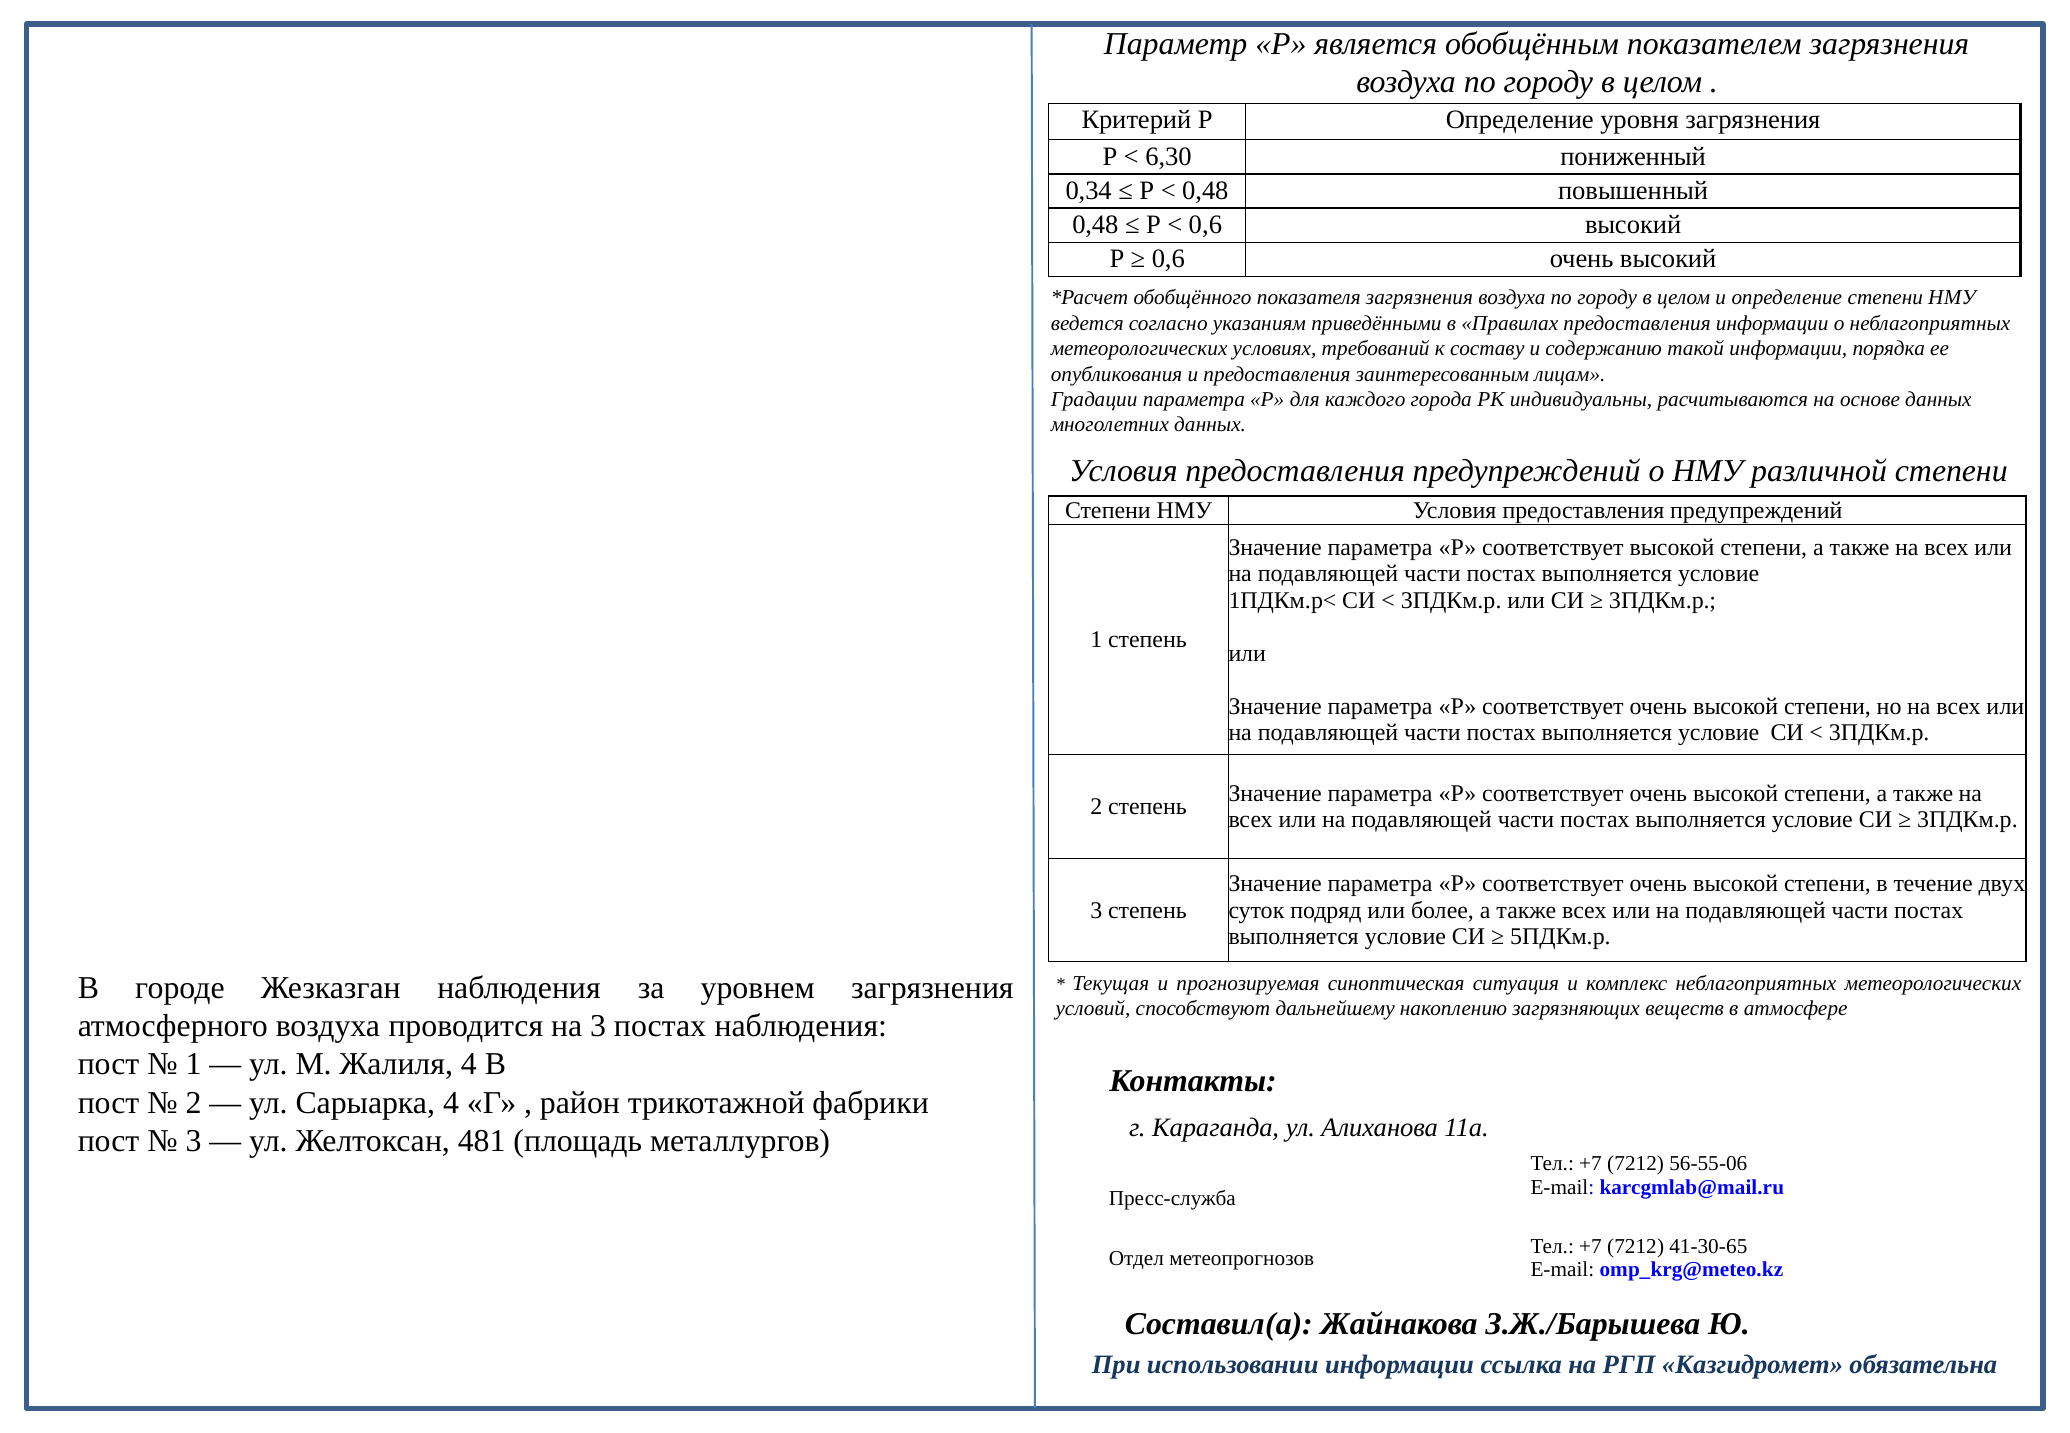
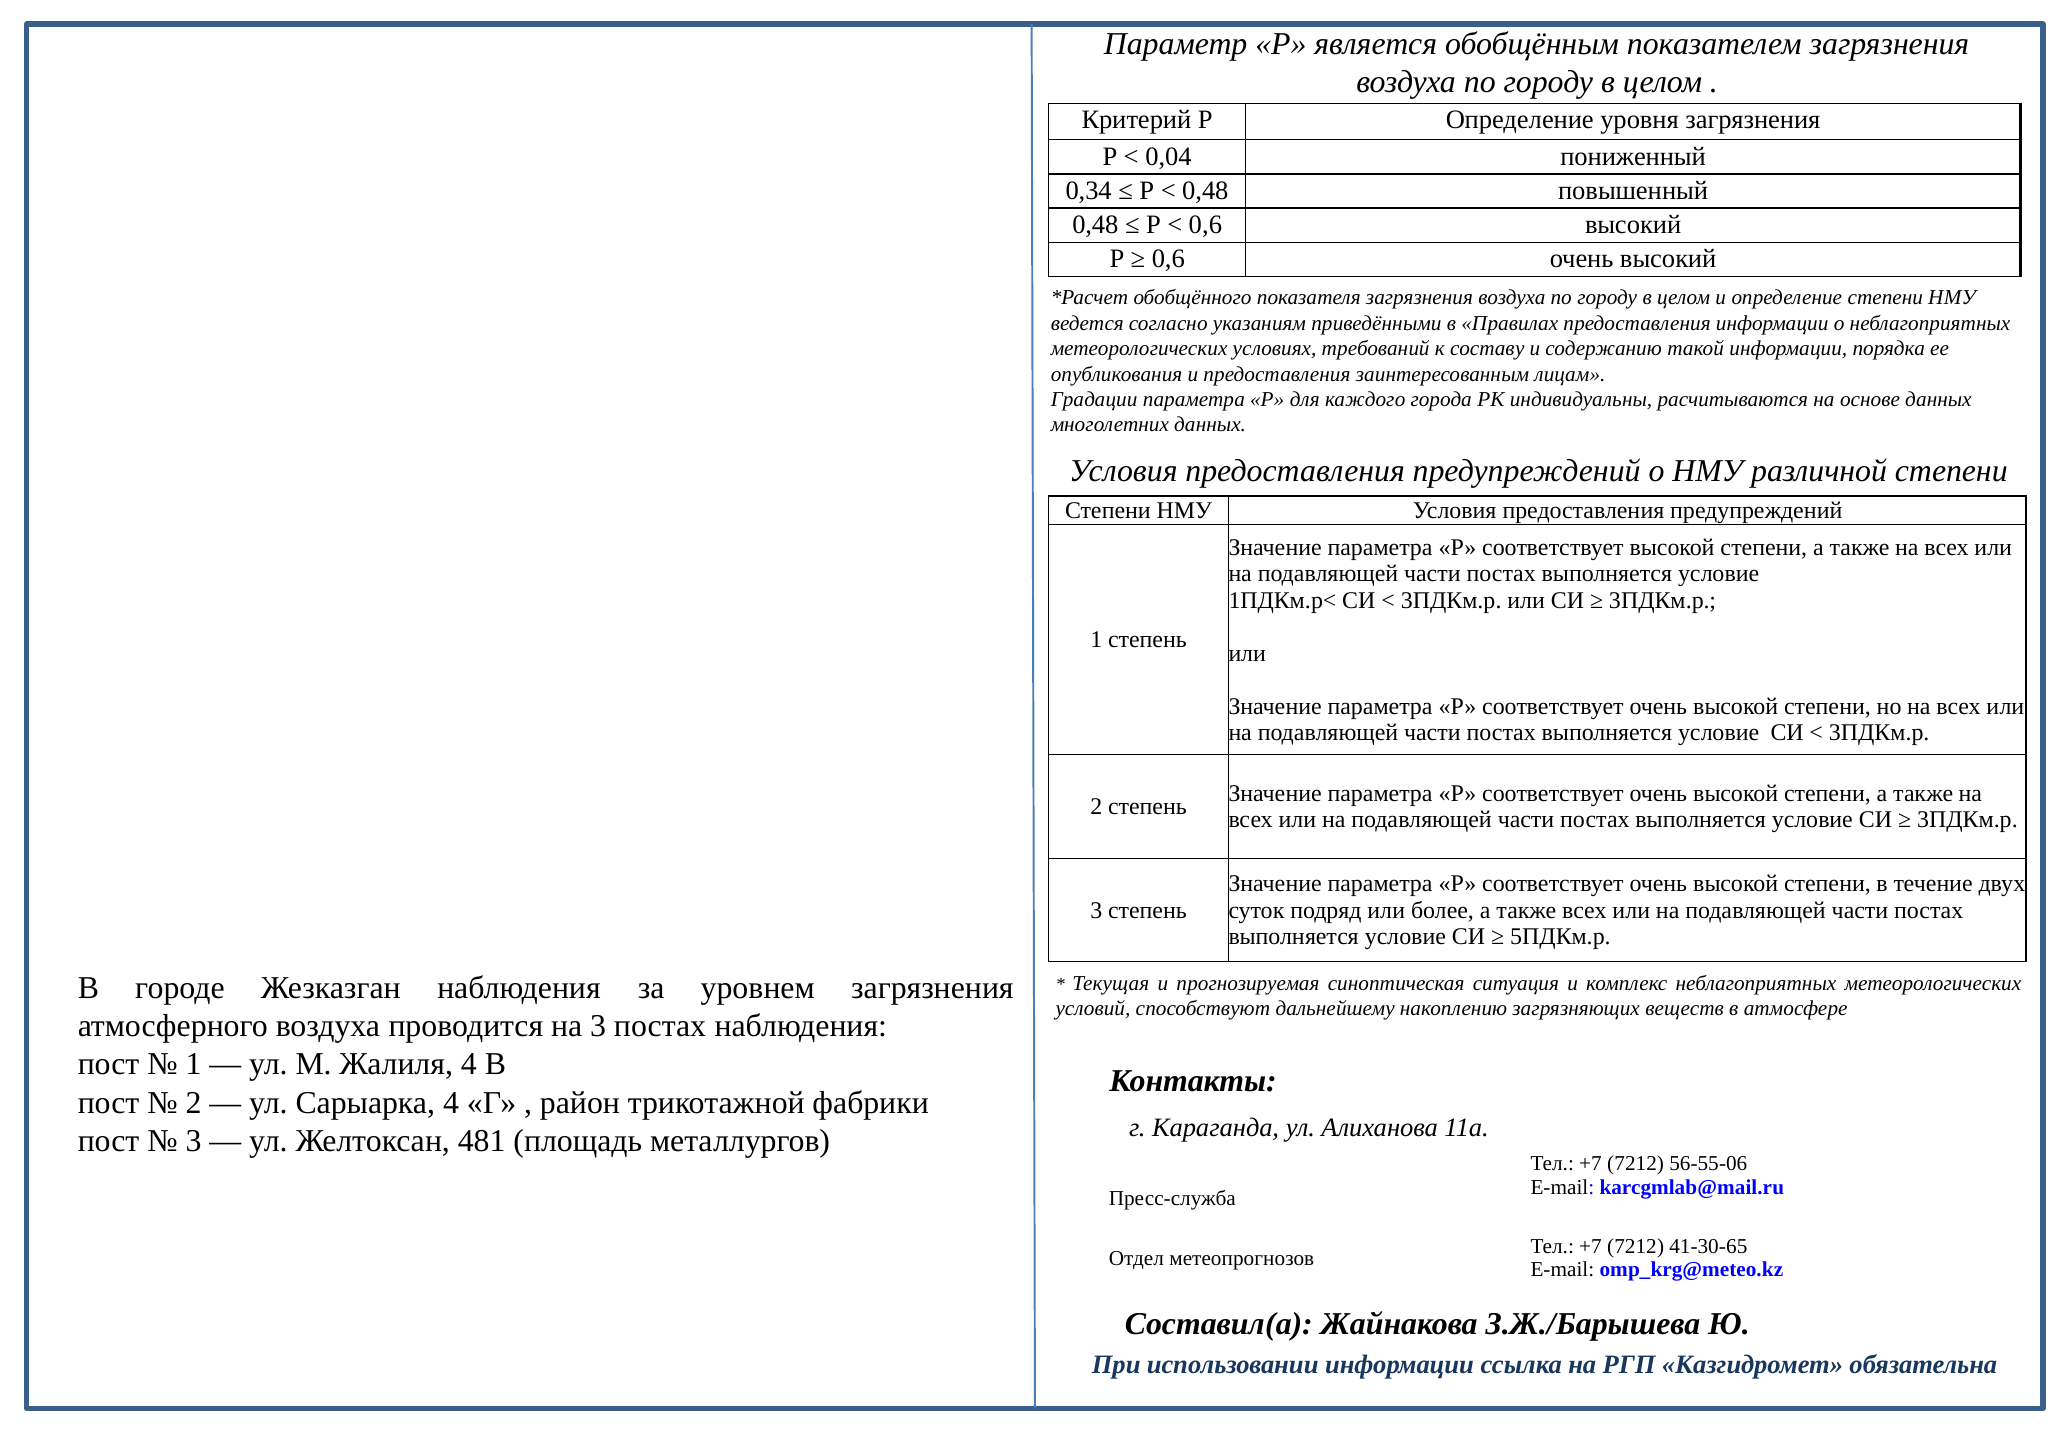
6,30: 6,30 -> 0,04 (1168, 157)
